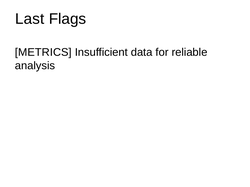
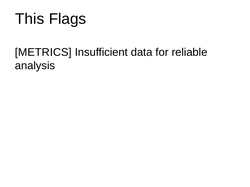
Last: Last -> This (30, 19)
